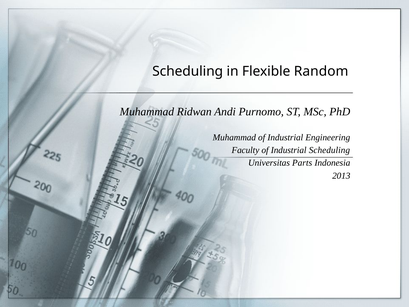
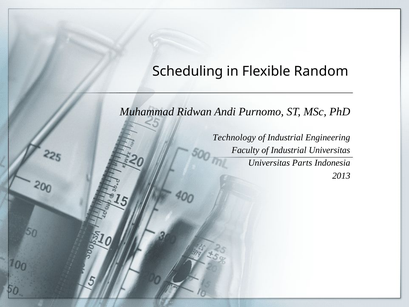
Muhammad: Muhammad -> Technology (234, 137)
Industrial Scheduling: Scheduling -> Universitas (329, 150)
